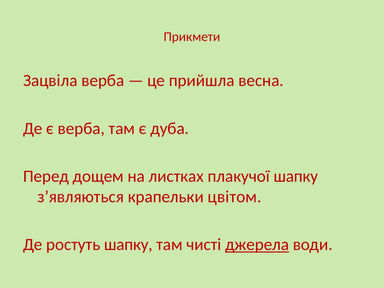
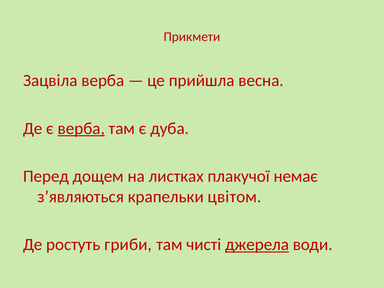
верба underline: none -> present (81, 128)
плакучої шапку: шапку -> немає (296, 176)
ростуть шапку: шапку -> гриби (128, 245)
